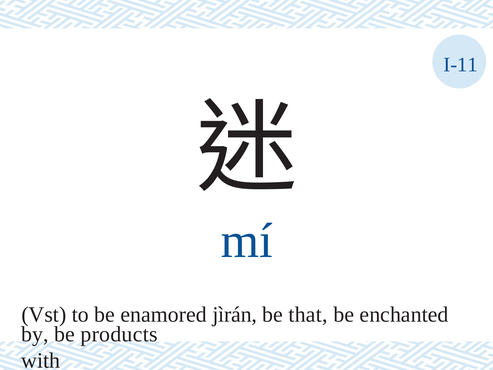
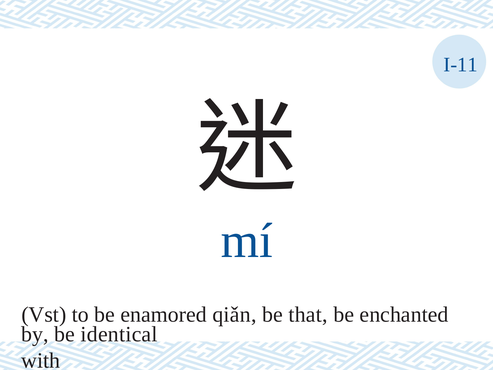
jìrán: jìrán -> qiǎn (234, 314)
products: products -> identical (119, 334)
